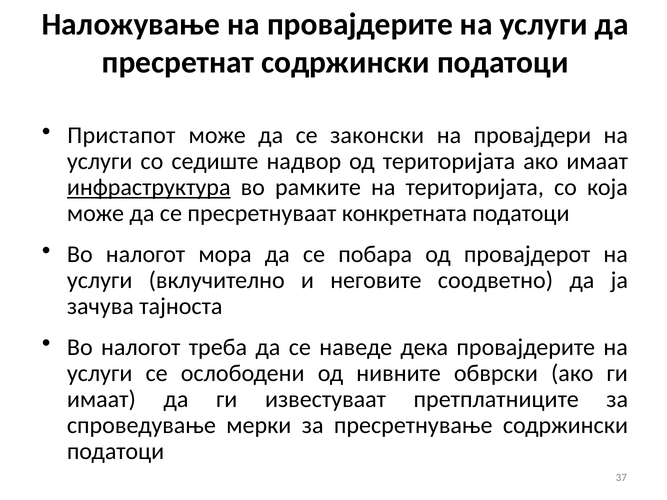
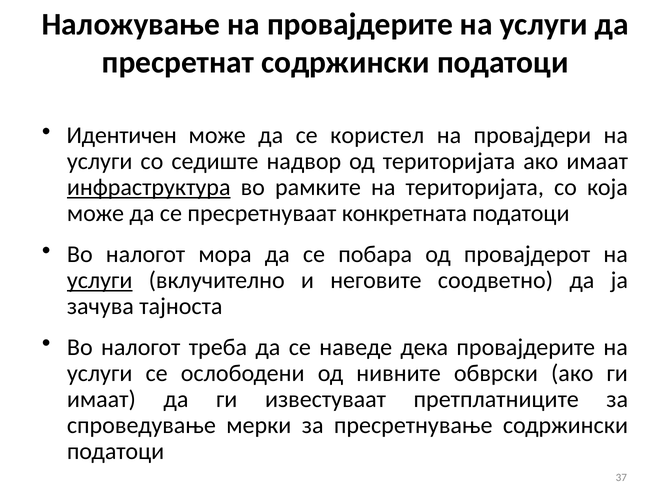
Пристапот: Пристапот -> Идентичен (122, 136)
законски: законски -> користел (377, 136)
услуги underline: none -> present (100, 280)
